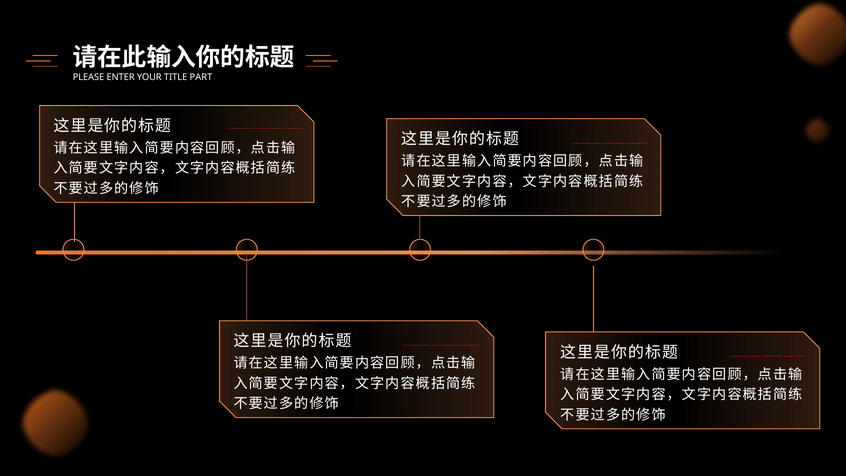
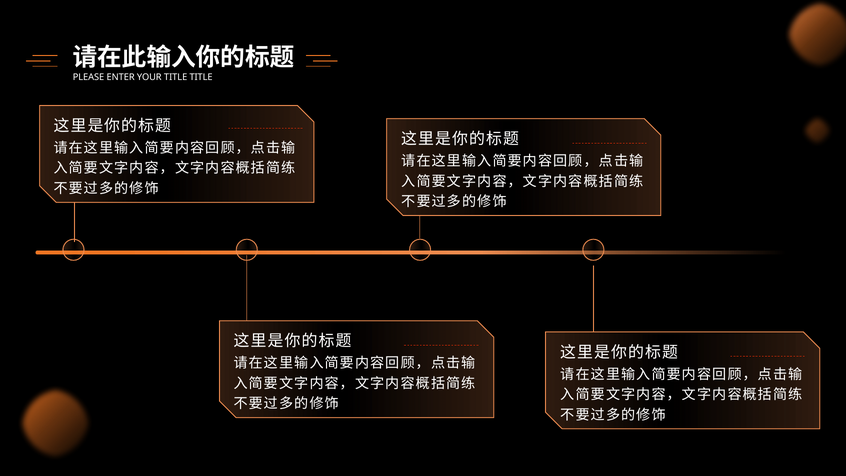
TITLE PART: PART -> TITLE (201, 77)
